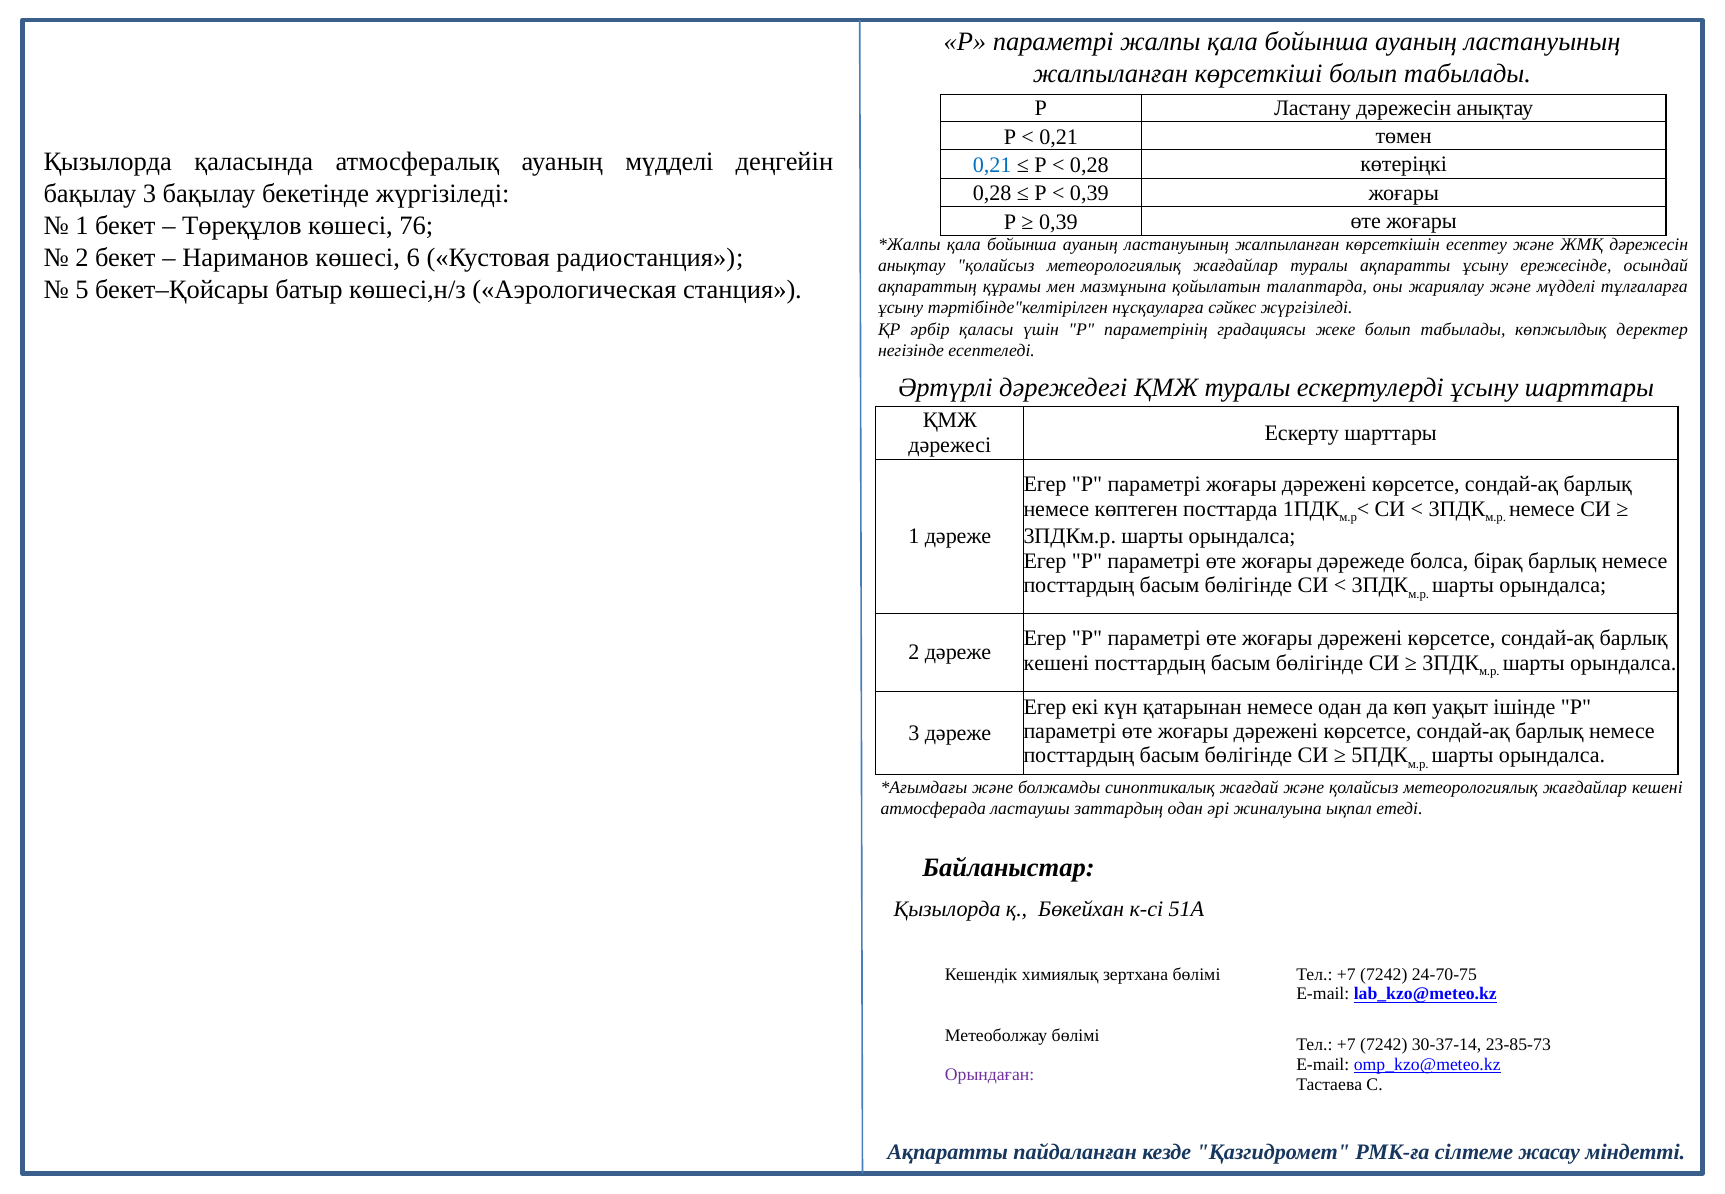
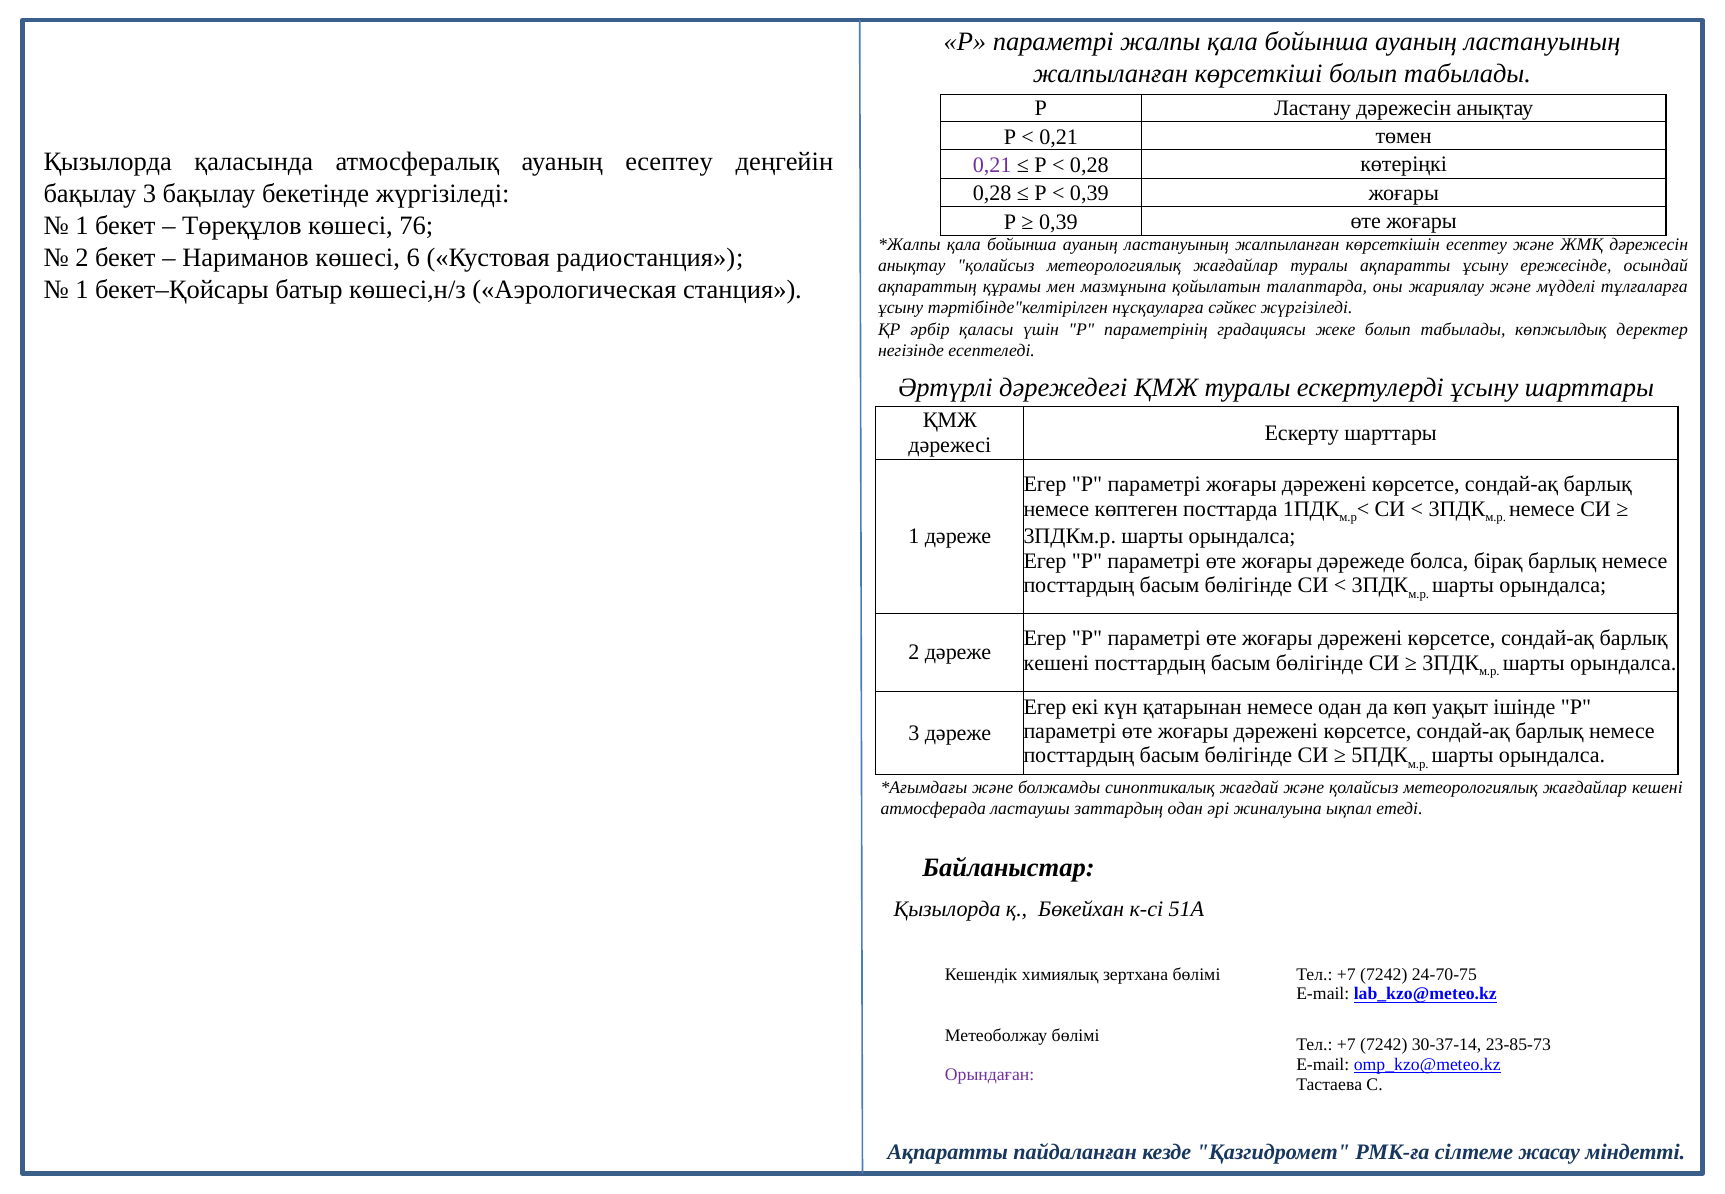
ауаның мүдделі: мүдделі -> есептеу (669, 162)
0,21 colour: blue -> purple (992, 165)
5: 5 -> 1 (82, 289)
